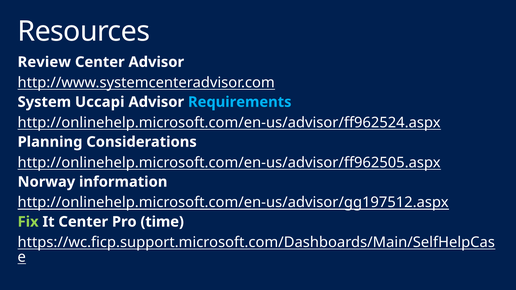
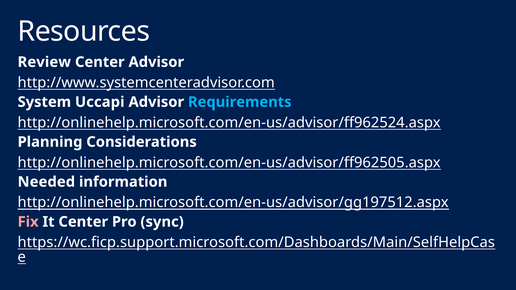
Norway: Norway -> Needed (46, 182)
Fix colour: light green -> pink (28, 222)
time: time -> sync (162, 222)
